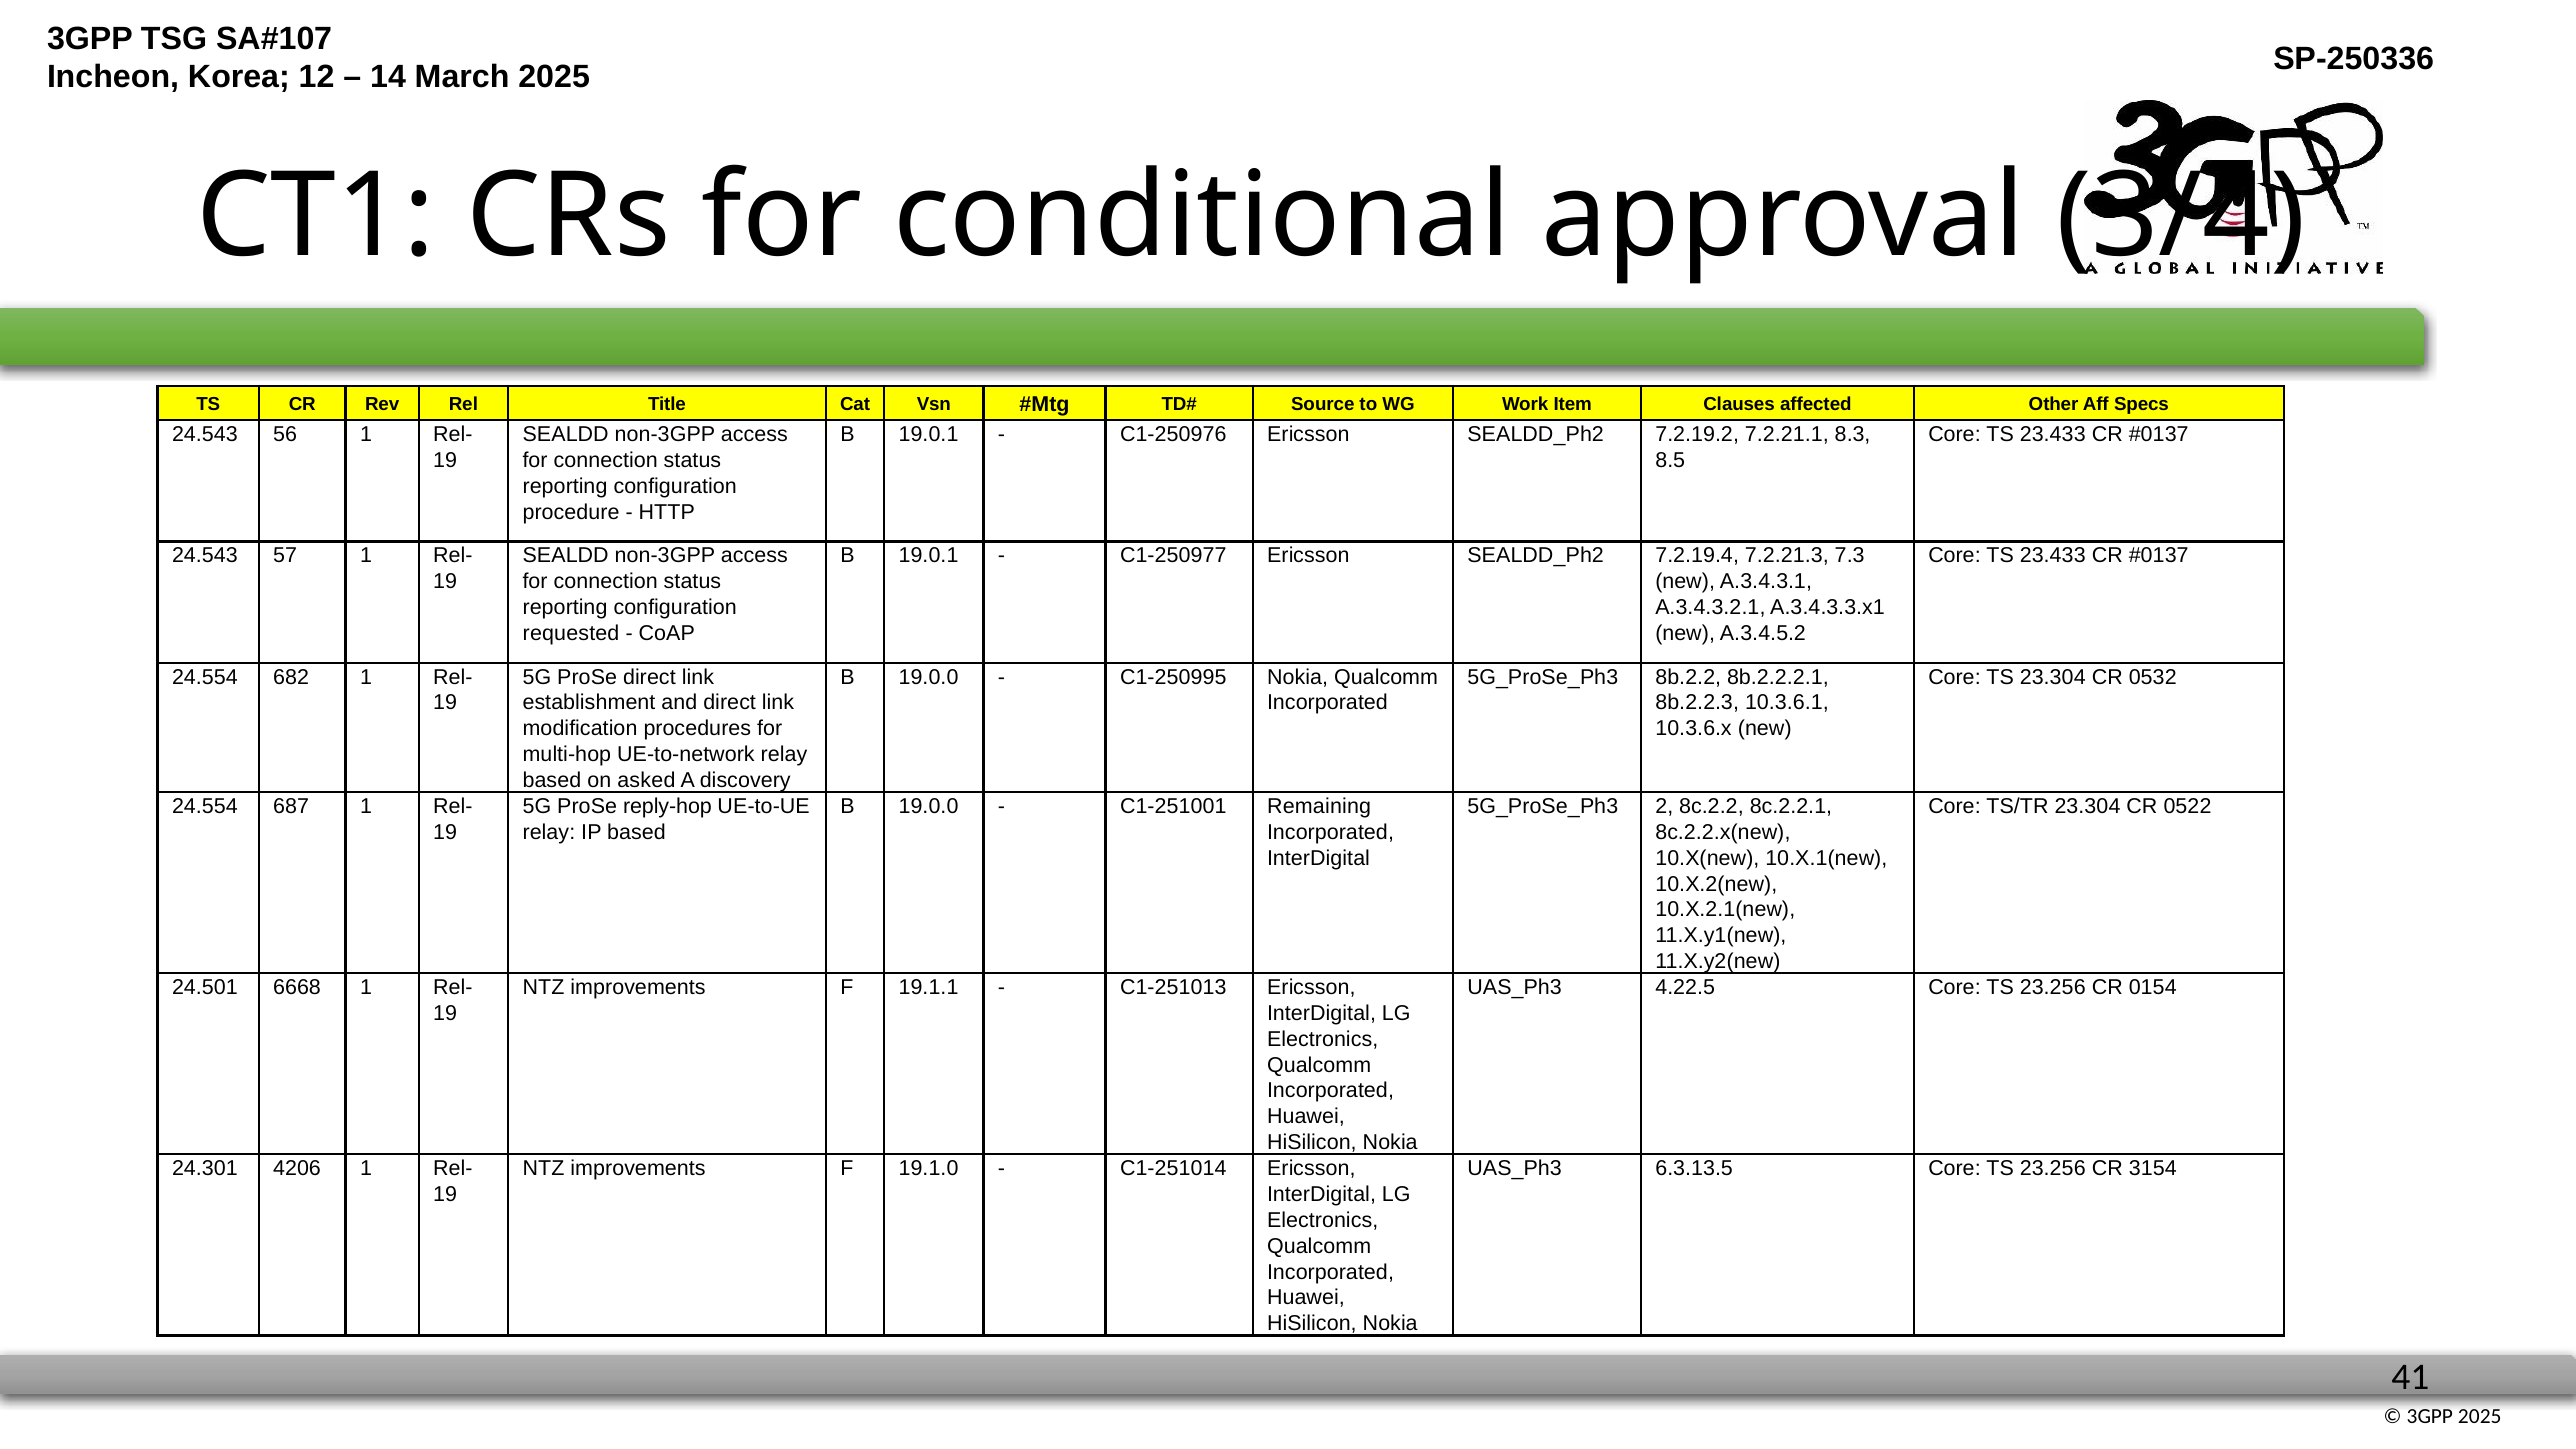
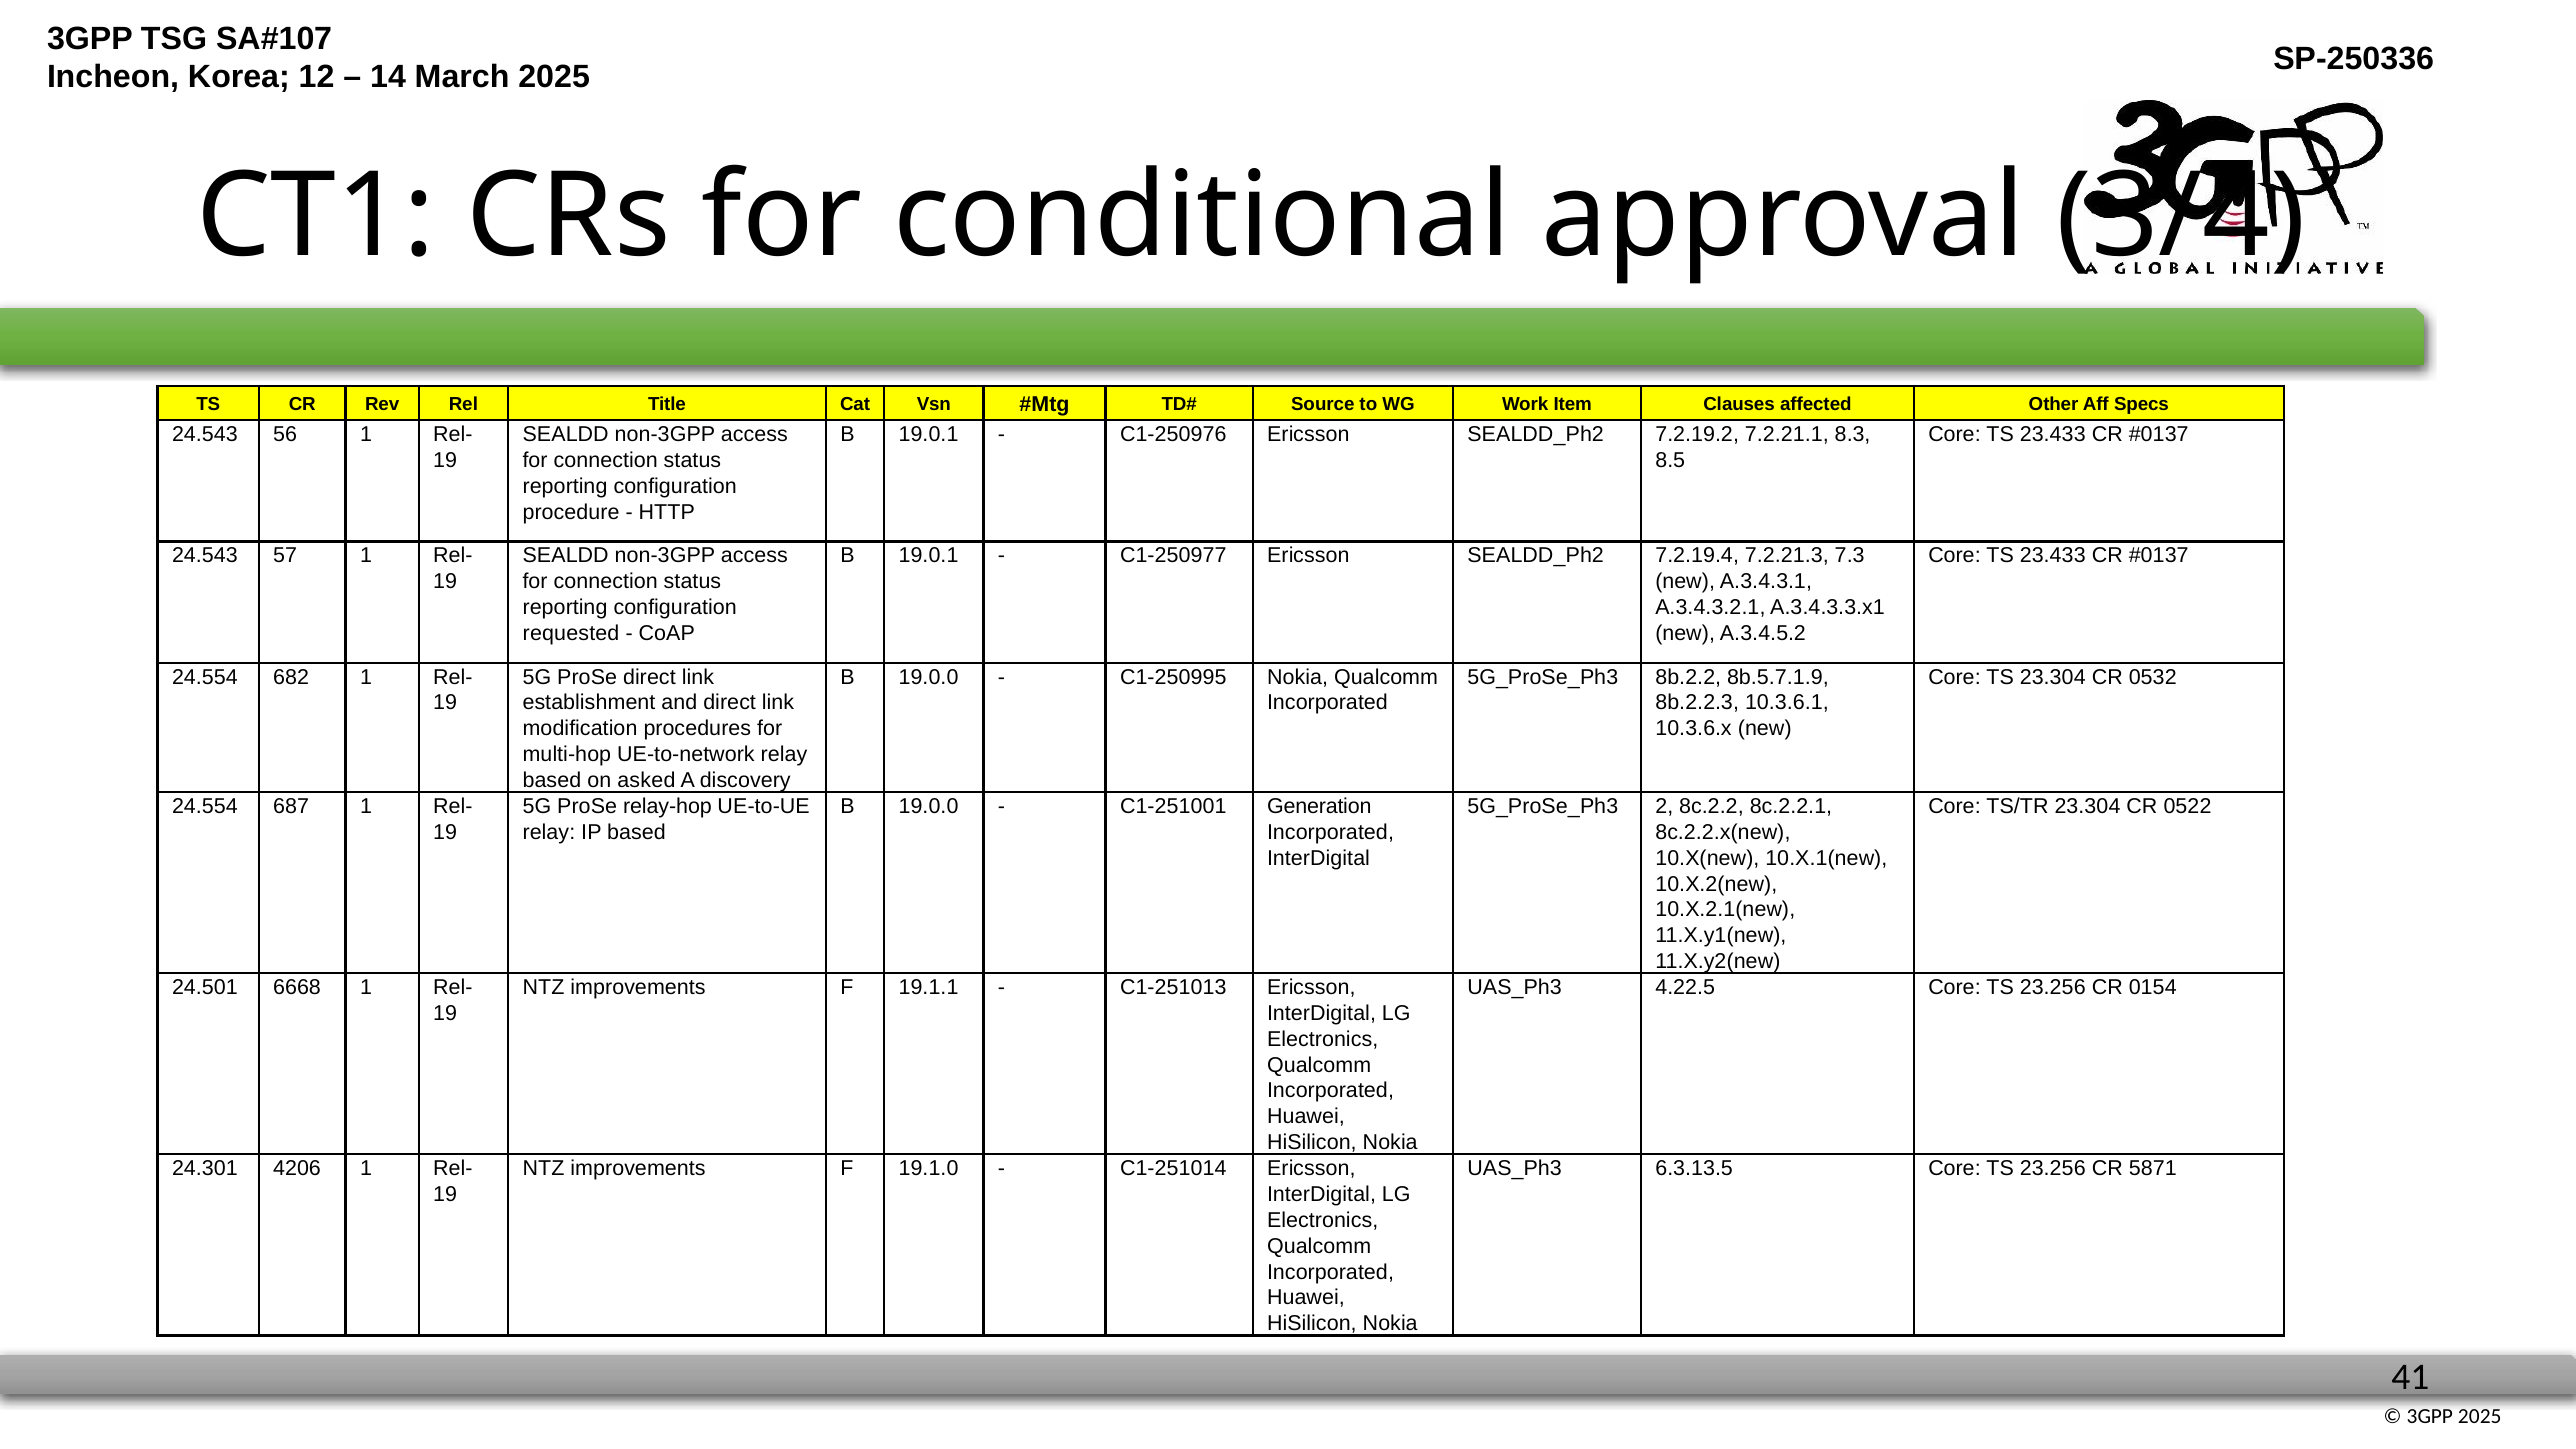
8b.2.2.2.1: 8b.2.2.2.1 -> 8b.5.7.1.9 (1778, 677)
reply-hop: reply-hop -> relay-hop (667, 806)
Remaining: Remaining -> Generation (1319, 806)
3154: 3154 -> 5871 (2153, 1169)
